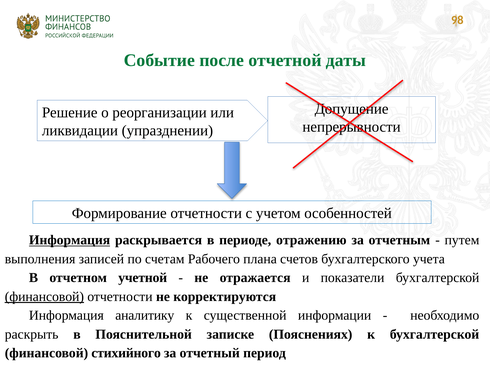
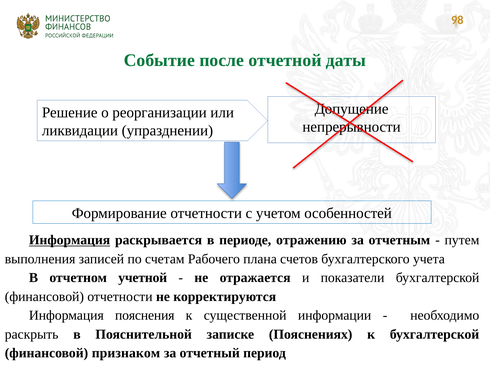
финансовой underline: present -> none (44, 296)
аналитику: аналитику -> пояснения (145, 315)
стихийного: стихийного -> признаком (126, 353)
